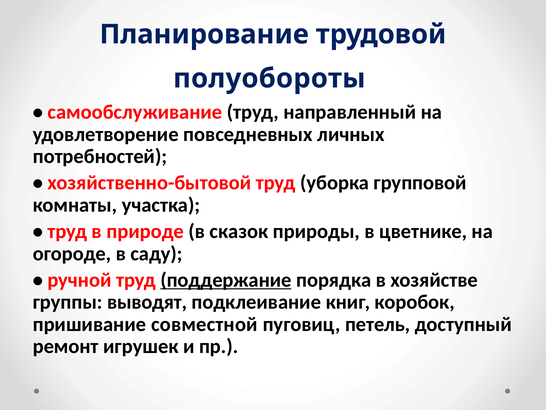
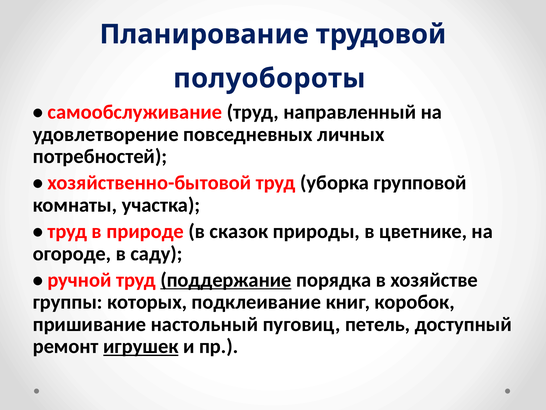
выводят: выводят -> которых (147, 302)
совместной: совместной -> настольный (204, 324)
игрушек underline: none -> present (141, 346)
